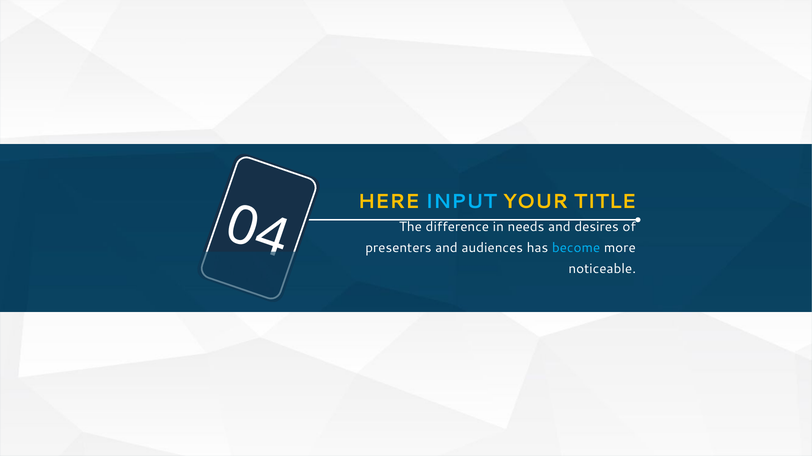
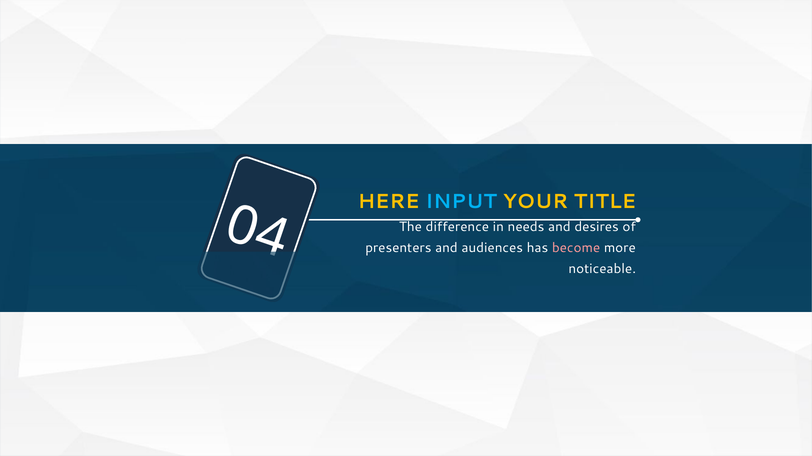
become colour: light blue -> pink (576, 248)
